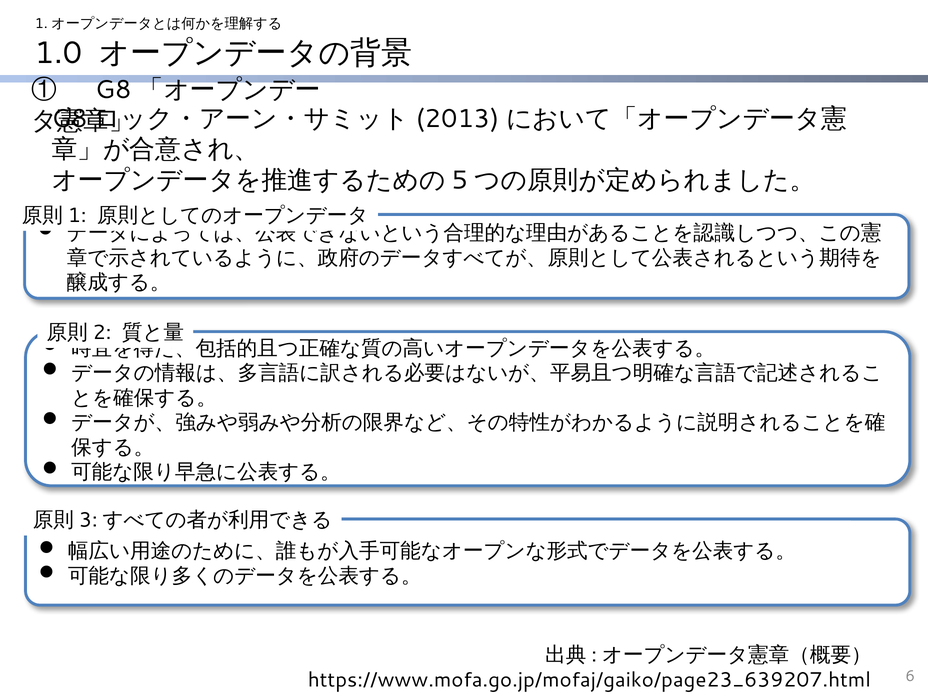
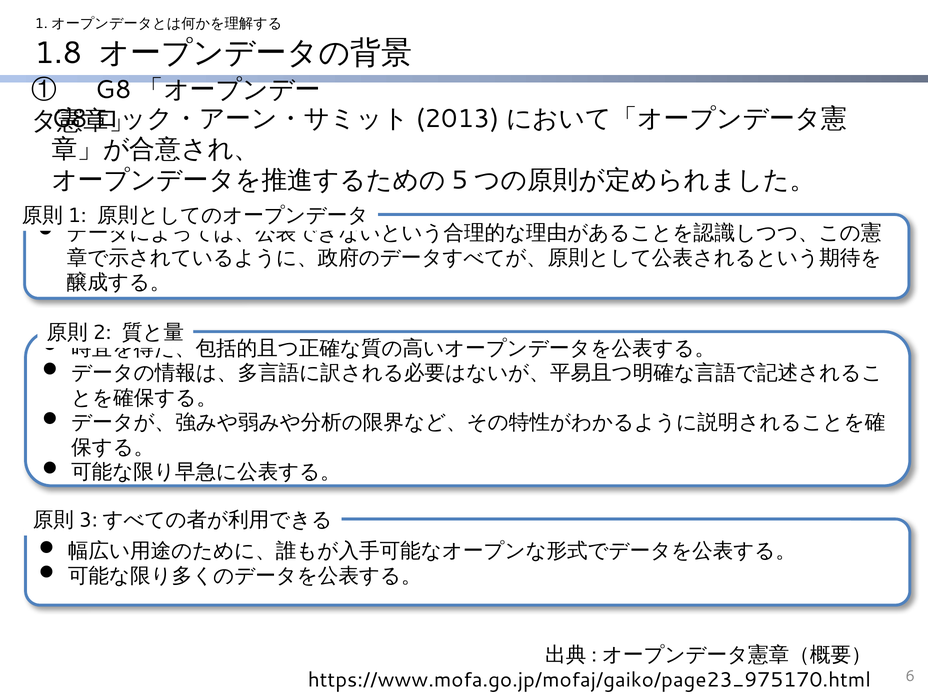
1.0: 1.0 -> 1.8 (59, 53)
https://www.mofa.go.jp/mofaj/gaiko/page23_639207.html: https://www.mofa.go.jp/mofaj/gaiko/page23_639207.html -> https://www.mofa.go.jp/mofaj/gaiko/page23_975170.html (589, 680)
